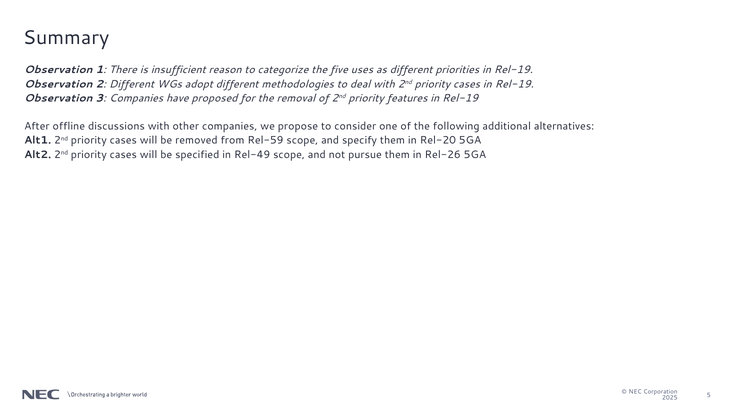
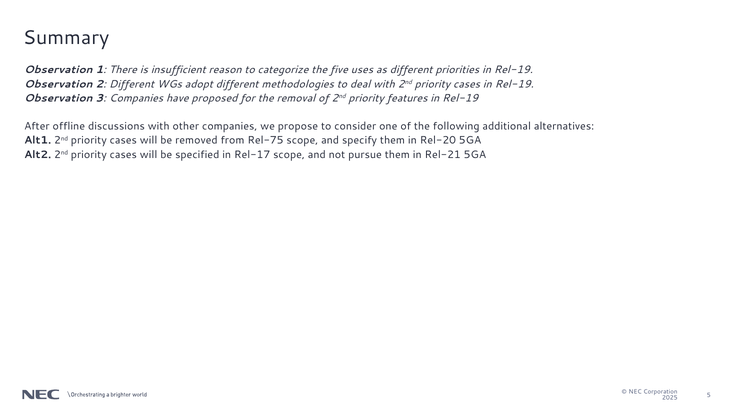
Rel-59: Rel-59 -> Rel-75 (265, 141)
Rel-49: Rel-49 -> Rel-17 (252, 155)
Rel-26: Rel-26 -> Rel-21 (443, 155)
